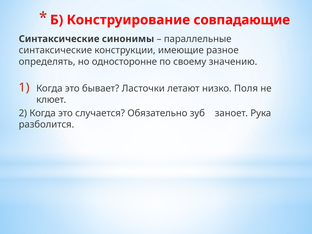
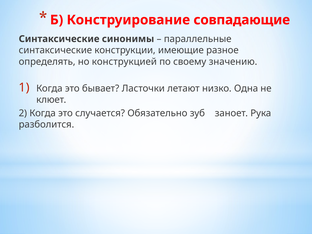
односторонне: односторонне -> конструкцией (124, 62)
Поля: Поля -> Одна (246, 88)
